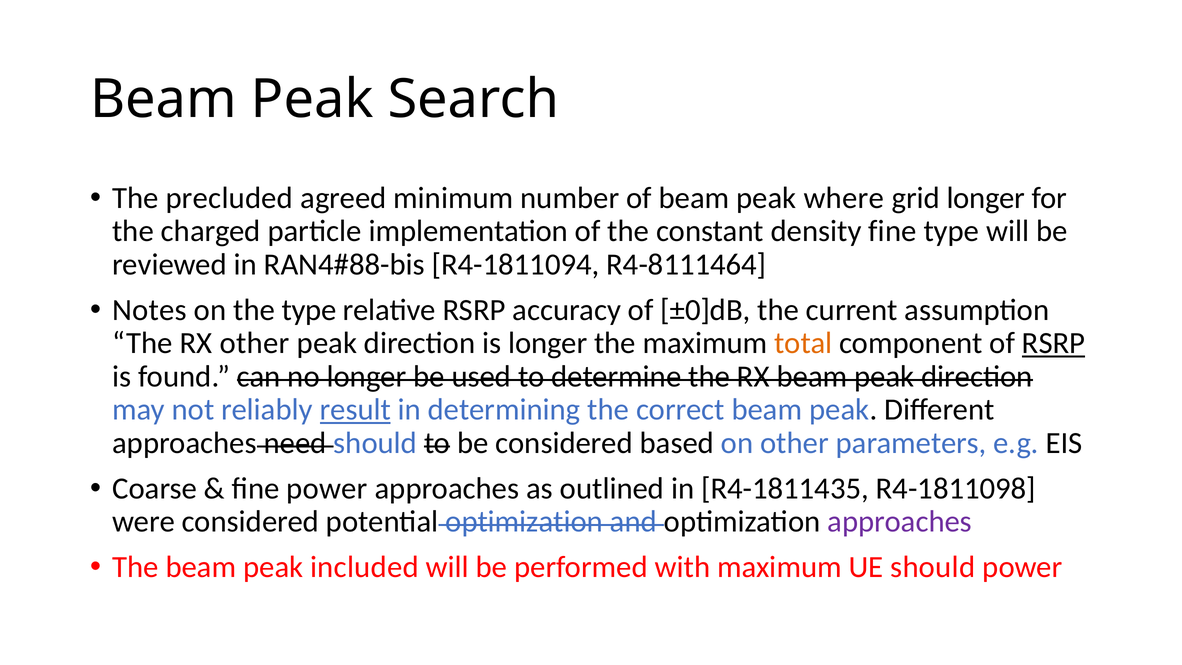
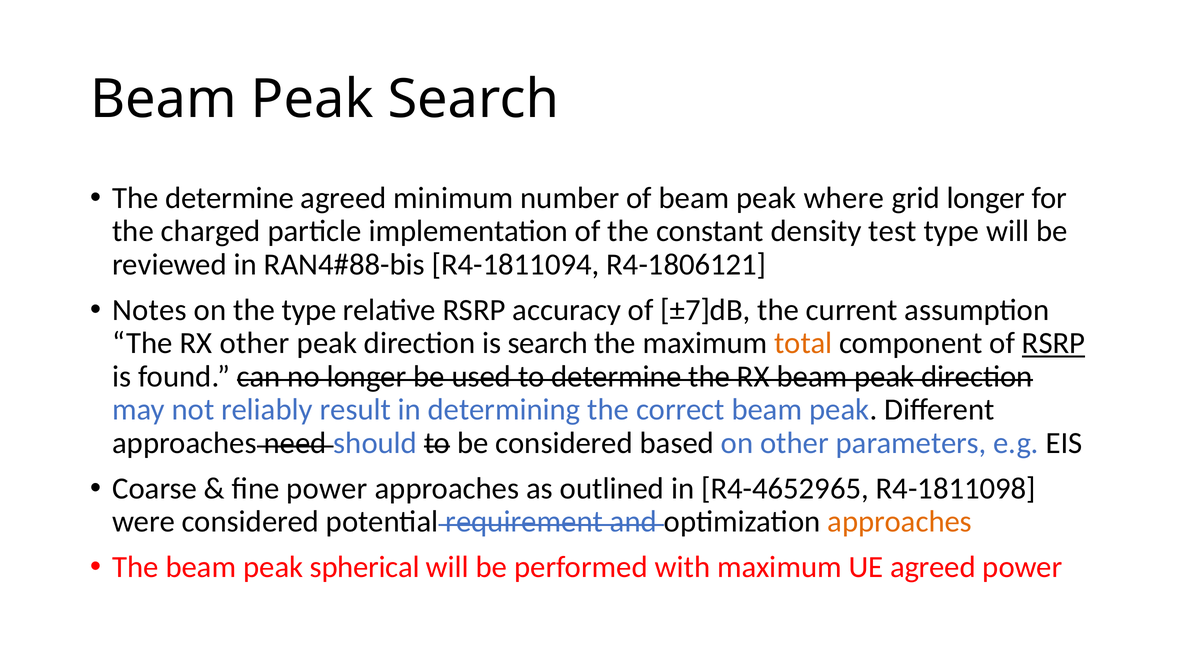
The precluded: precluded -> determine (230, 198)
density fine: fine -> test (893, 231)
R4-8111464: R4-8111464 -> R4-1806121 (686, 264)
±0]dB: ±0]dB -> ±7]dB (705, 310)
is longer: longer -> search (548, 343)
result underline: present -> none (355, 410)
R4-1811435: R4-1811435 -> R4-4652965 (785, 488)
potential optimization: optimization -> requirement (524, 522)
approaches colour: purple -> orange (900, 522)
included: included -> spherical (365, 567)
UE should: should -> agreed (933, 567)
